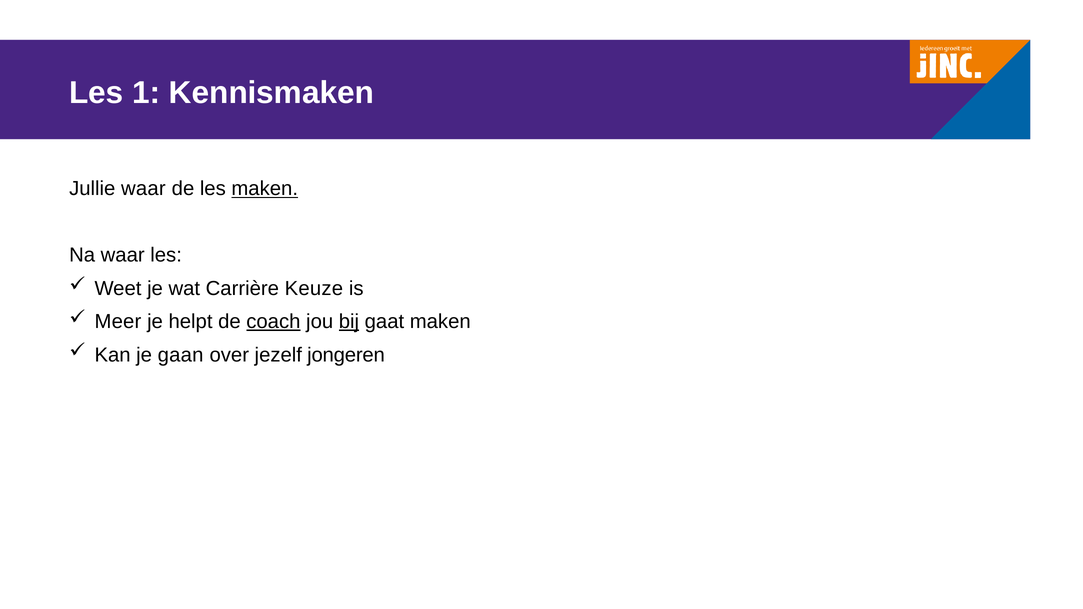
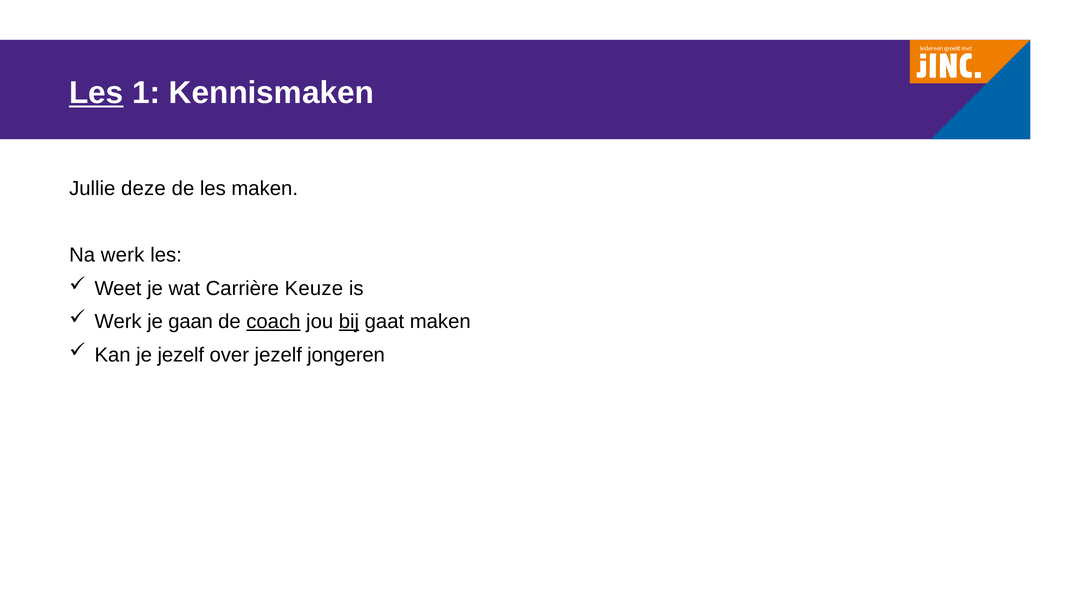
Les underline: none -> present (96, 93)
Jullie waar: waar -> deze (143, 189)
maken underline: present -> none (265, 189)
Na waar: waar -> werk (123, 255)
Meer: Meer -> Werk (118, 322)
helpt: helpt -> gaan (191, 322)
je gaan: gaan -> jezelf (181, 355)
